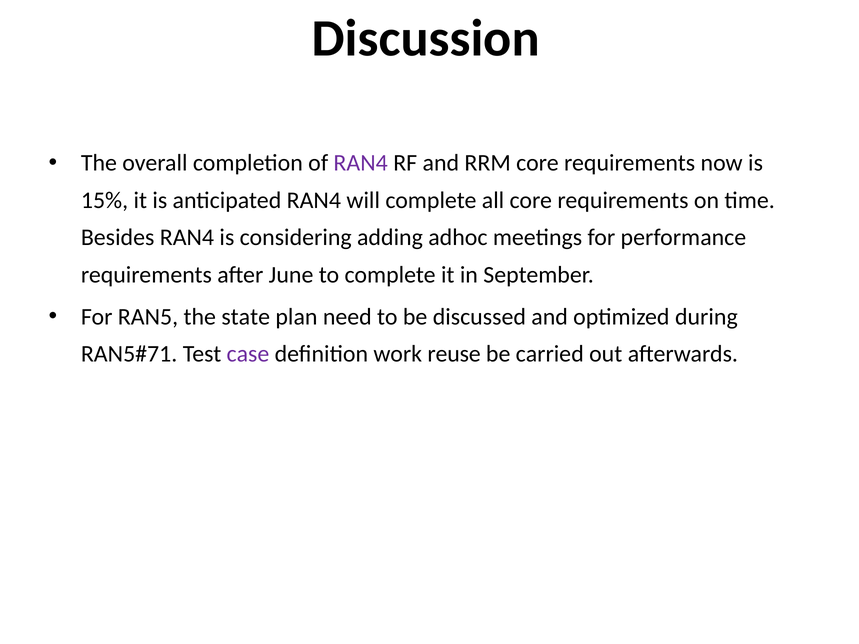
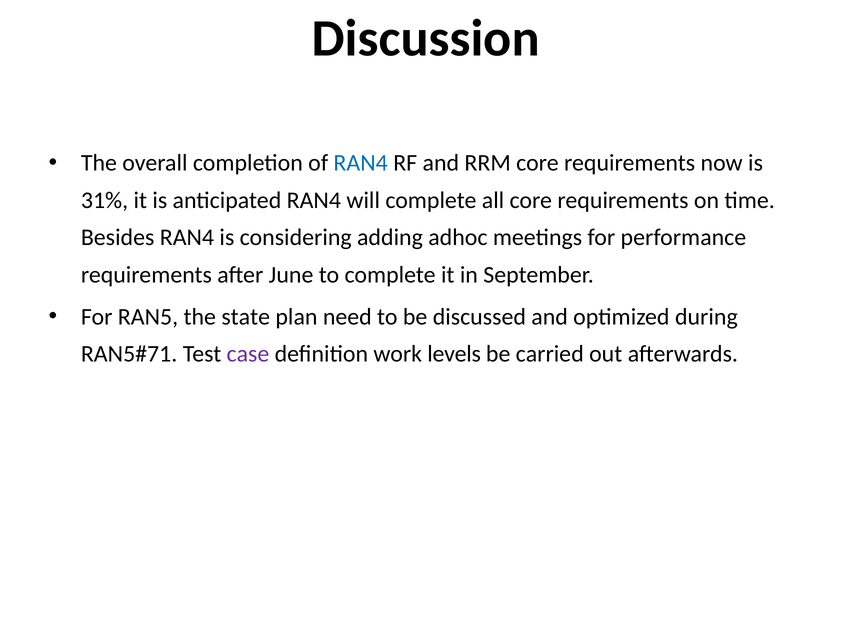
RAN4 colour: purple -> blue (361, 163)
15%: 15% -> 31% (105, 200)
reuse: reuse -> levels (454, 354)
